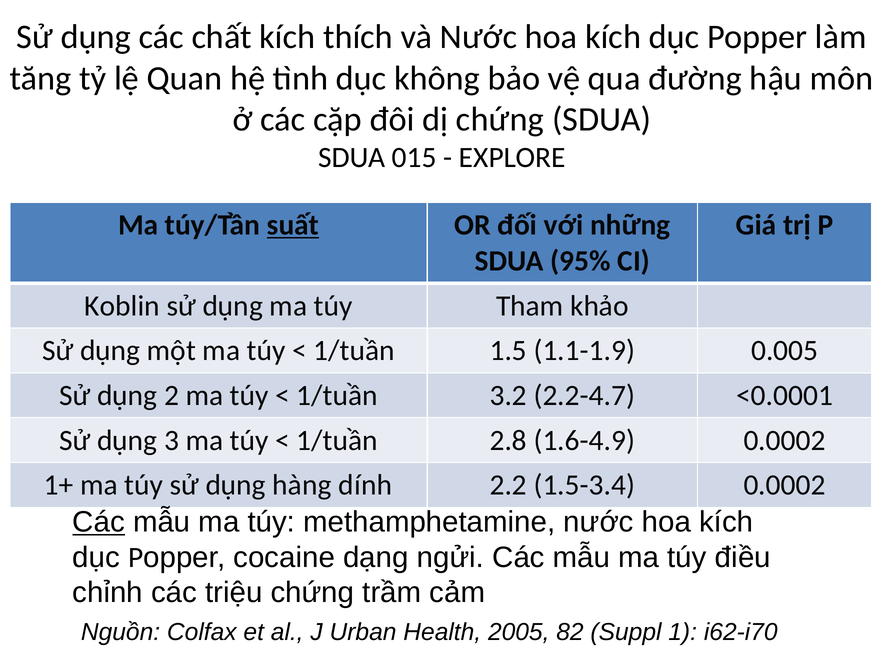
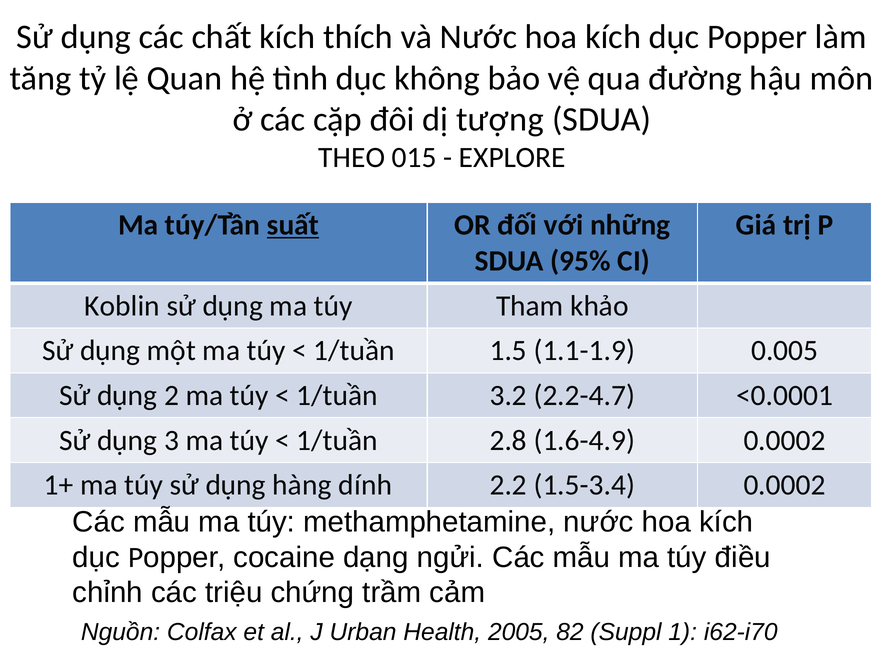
dị chứng: chứng -> tượng (500, 120)
SDUA: SDUA -> THEO (352, 158)
Các underline: present -> none (99, 522)
